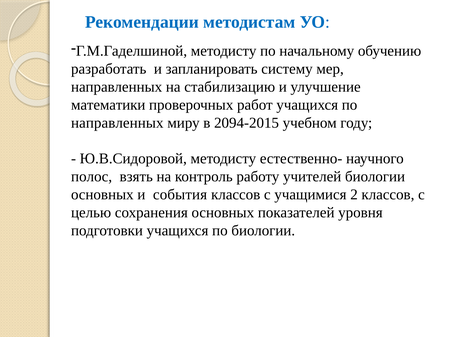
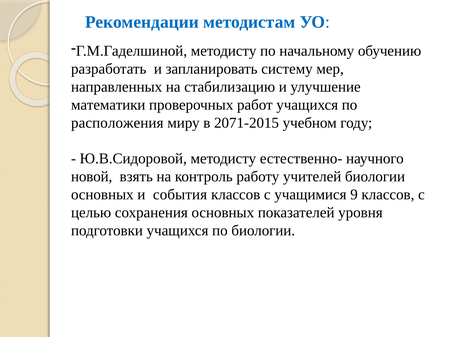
направленных: направленных -> расположения (117, 123)
2094-2015: 2094-2015 -> 2071-2015 (247, 123)
полос: полос -> новой (92, 177)
2: 2 -> 9 (354, 194)
